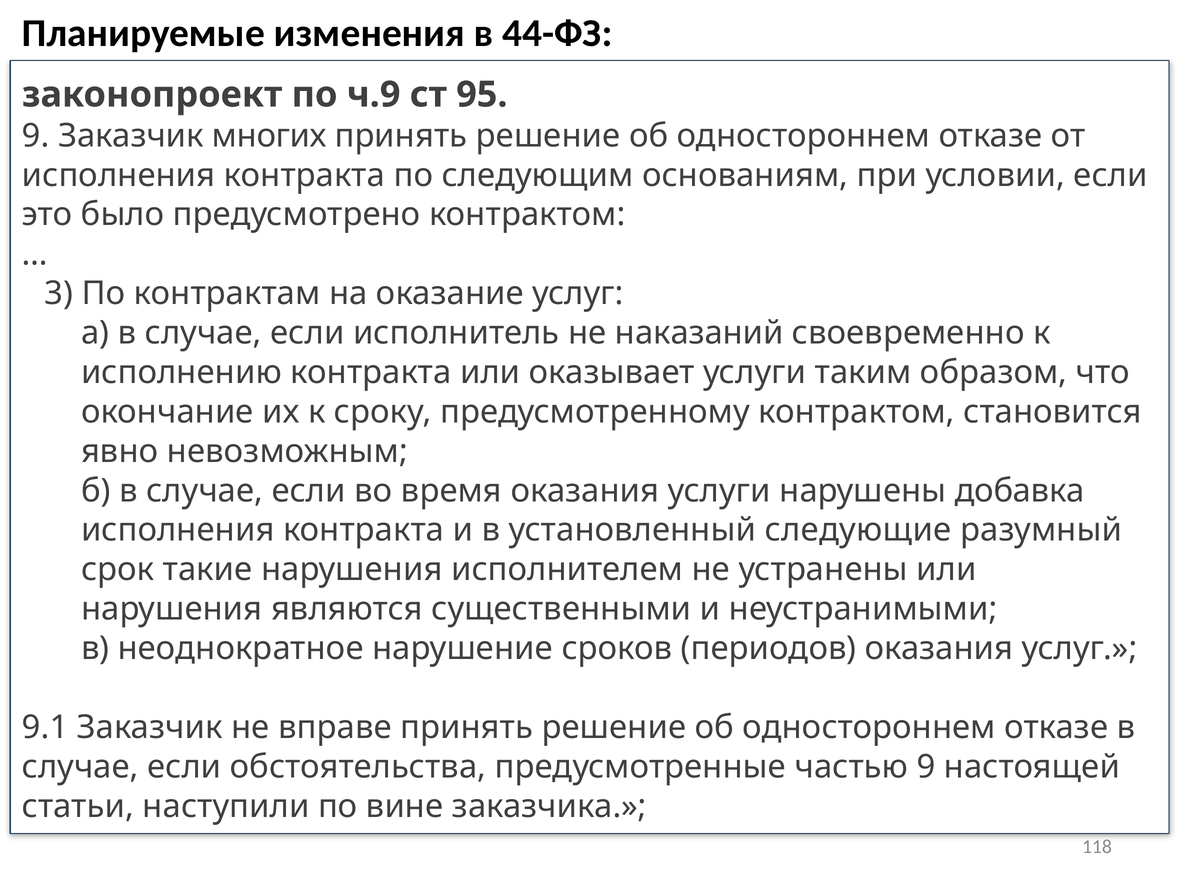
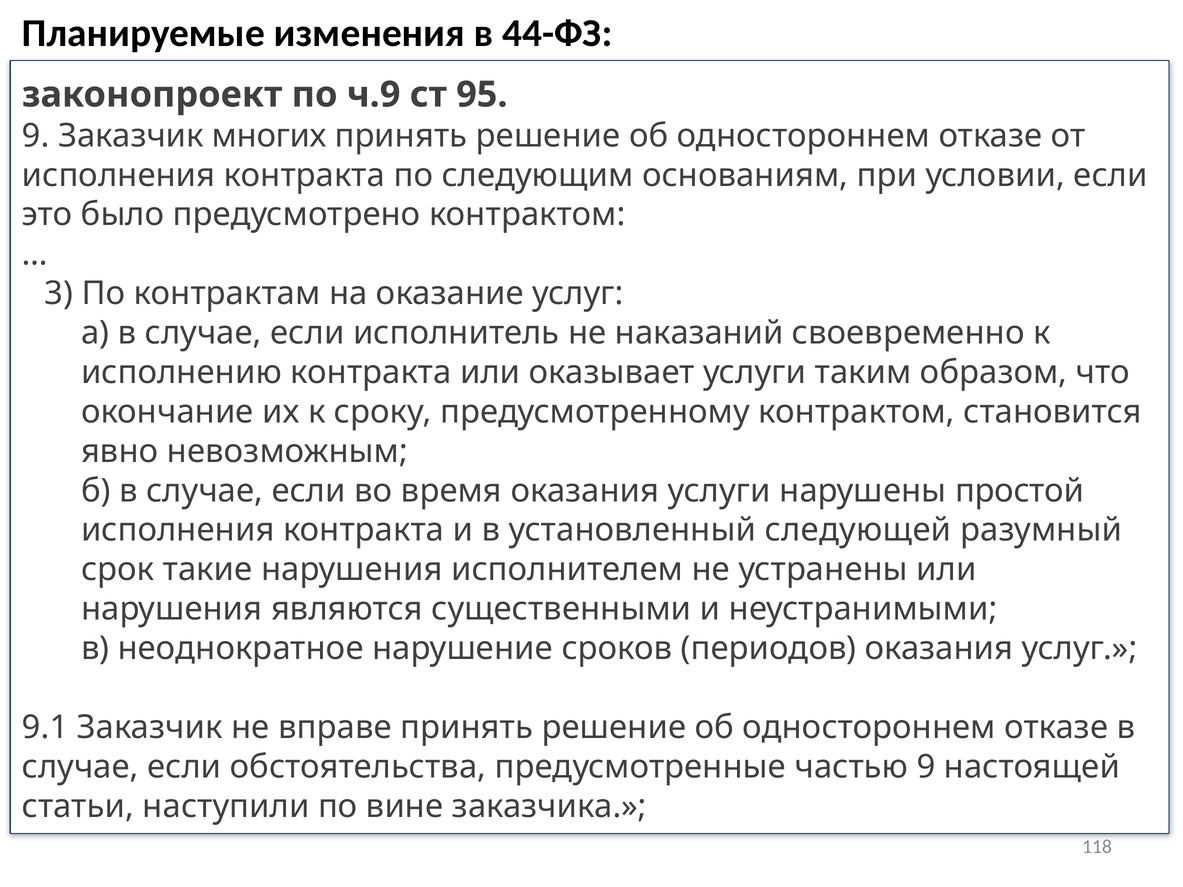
добавка: добавка -> простой (1020, 491)
следующие: следующие -> следующей (858, 530)
